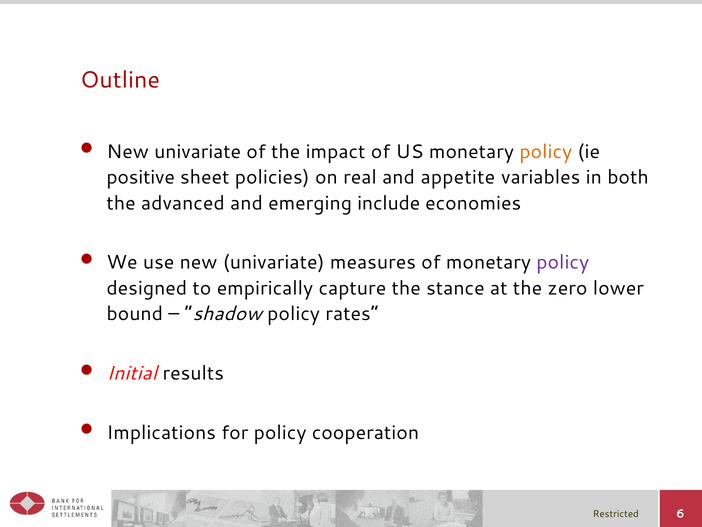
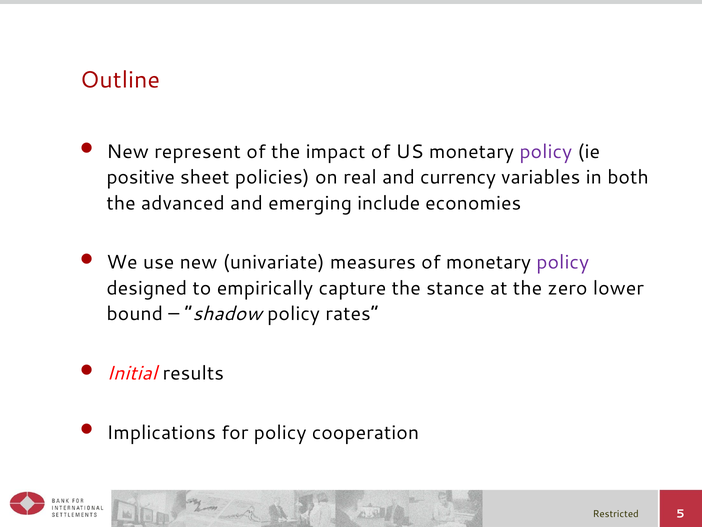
univariate: univariate -> represent (198, 151)
policy colour: orange -> purple (546, 151)
appetite: appetite -> currency (458, 177)
6: 6 -> 5 (680, 513)
